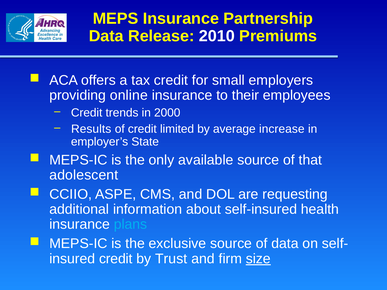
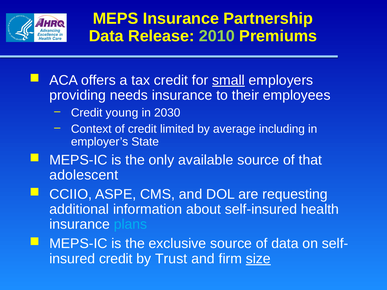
2010 colour: white -> light green (217, 36)
small underline: none -> present (228, 80)
online: online -> needs (129, 95)
trends: trends -> young (122, 113)
2000: 2000 -> 2030 (167, 113)
Results: Results -> Context (91, 129)
increase: increase -> including (282, 129)
